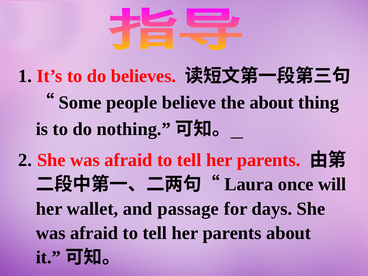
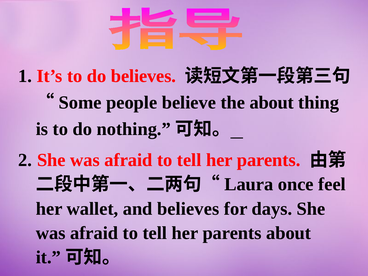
will: will -> feel (332, 184)
and passage: passage -> believes (188, 209)
